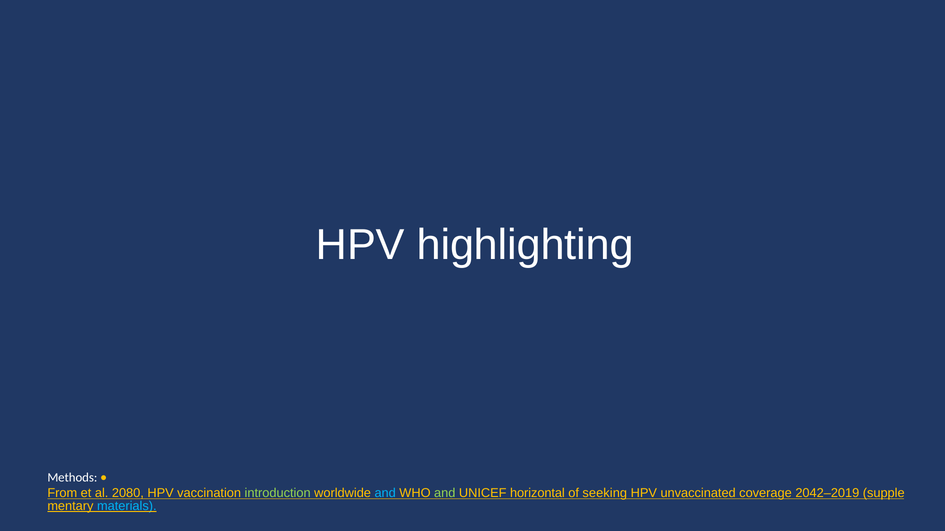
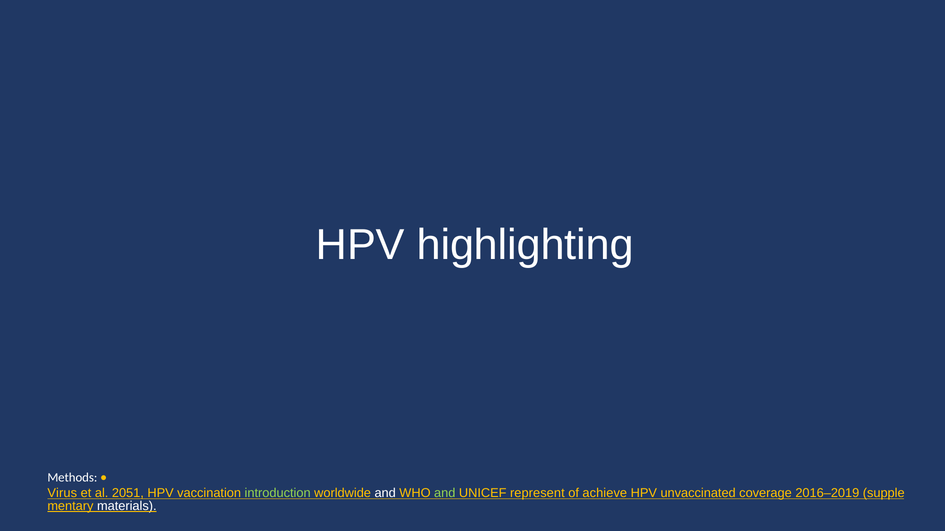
From: From -> Virus (62, 494)
2080: 2080 -> 2051 (128, 494)
and colour: light blue -> white (385, 494)
horizontal: horizontal -> represent (537, 494)
seeking: seeking -> achieve (605, 494)
2042–2019: 2042–2019 -> 2016–2019 (827, 494)
materials colour: light blue -> white (127, 506)
